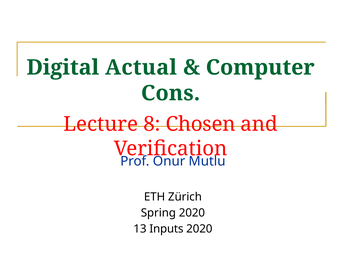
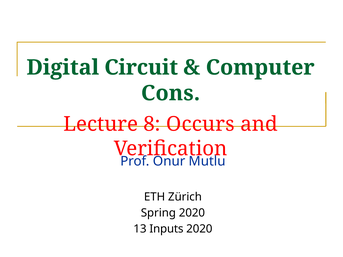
Actual: Actual -> Circuit (141, 68)
Chosen: Chosen -> Occurs (200, 124)
